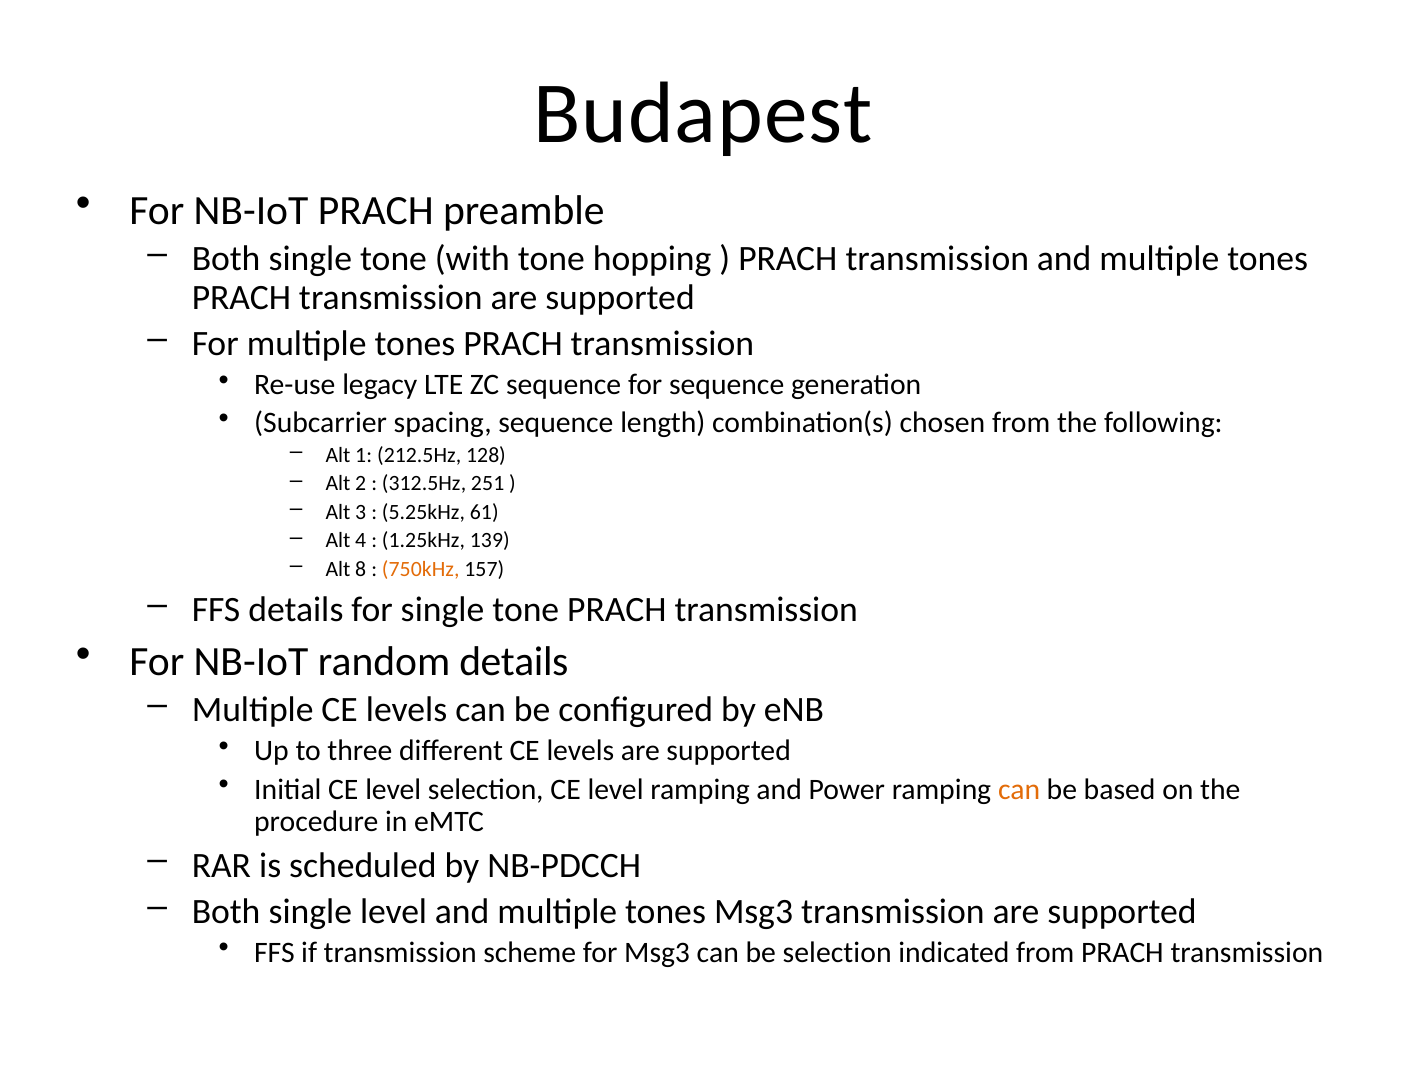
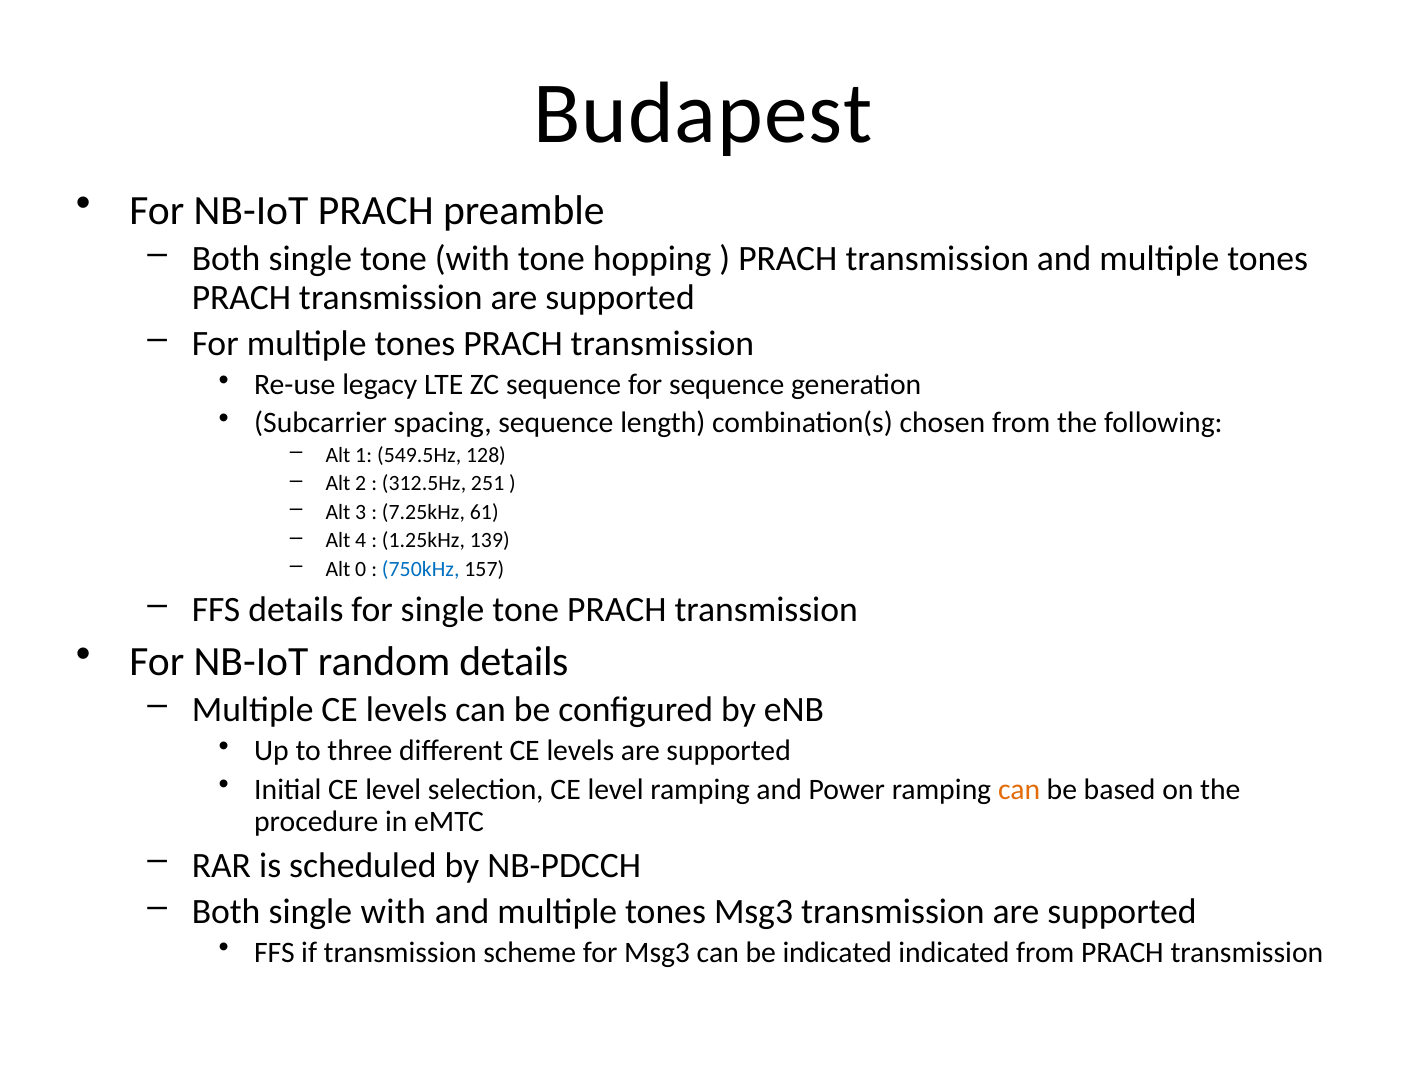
212.5Hz: 212.5Hz -> 549.5Hz (419, 455)
5.25kHz: 5.25kHz -> 7.25kHz (423, 512)
8: 8 -> 0 (361, 569)
750kHz colour: orange -> blue (421, 569)
single level: level -> with (393, 912)
be selection: selection -> indicated (837, 953)
